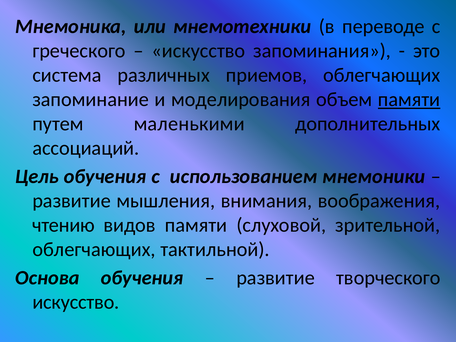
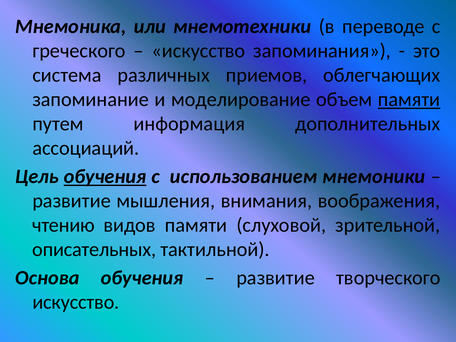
моделирования: моделирования -> моделирование (241, 100)
маленькими: маленькими -> информация (189, 124)
обучения underline: none -> present (105, 177)
облегчающих: облегчающих -> описательных (94, 250)
